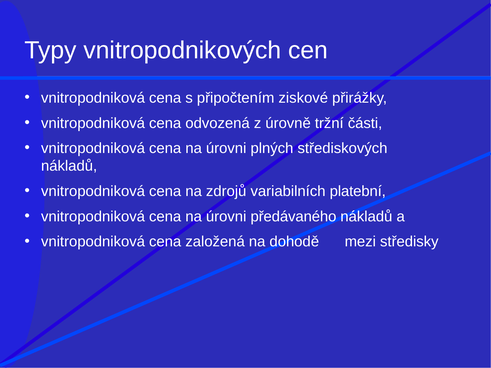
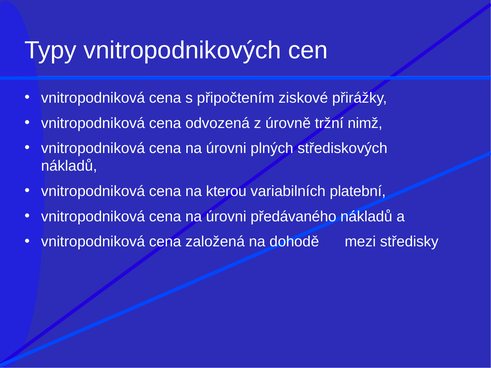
části: části -> nimž (365, 123)
zdrojů: zdrojů -> kterou (226, 191)
